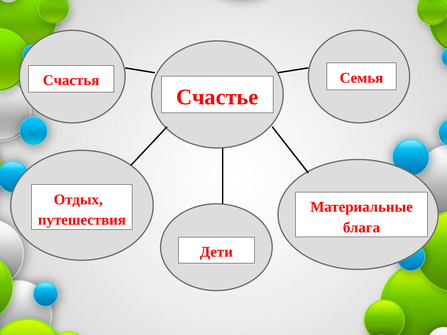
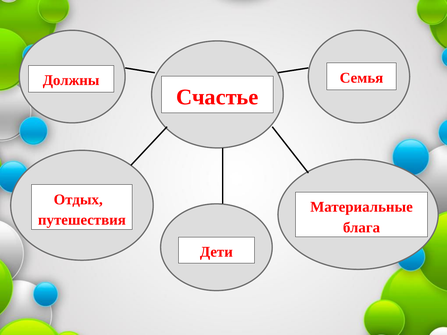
Счастья: Счастья -> Должны (71, 80)
